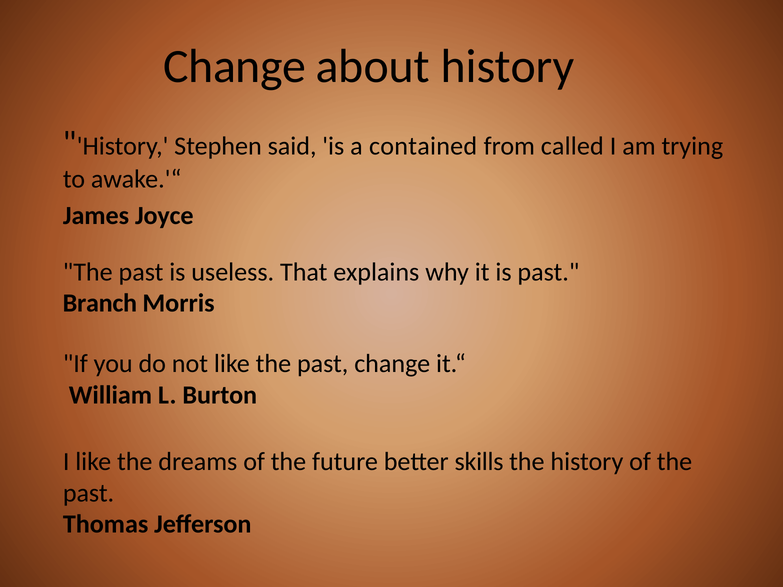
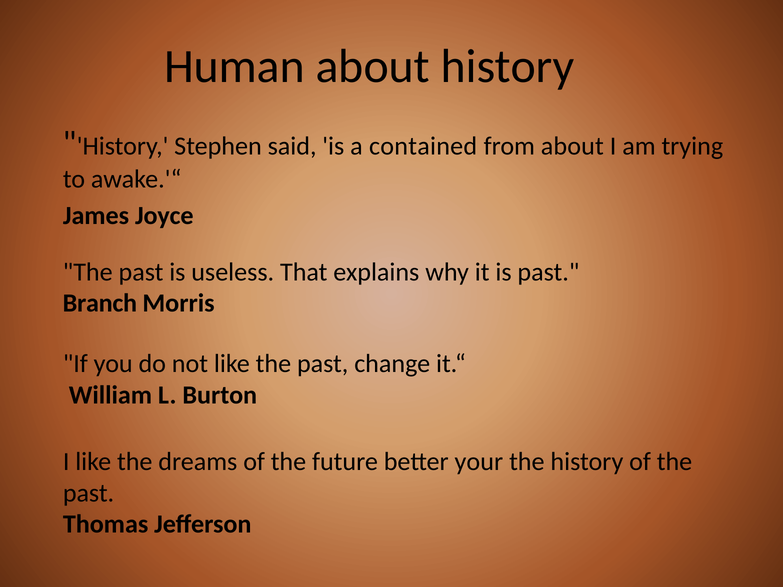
Change: Change -> Human (234, 66)
from called: called -> about (572, 146)
skills: skills -> your (479, 462)
